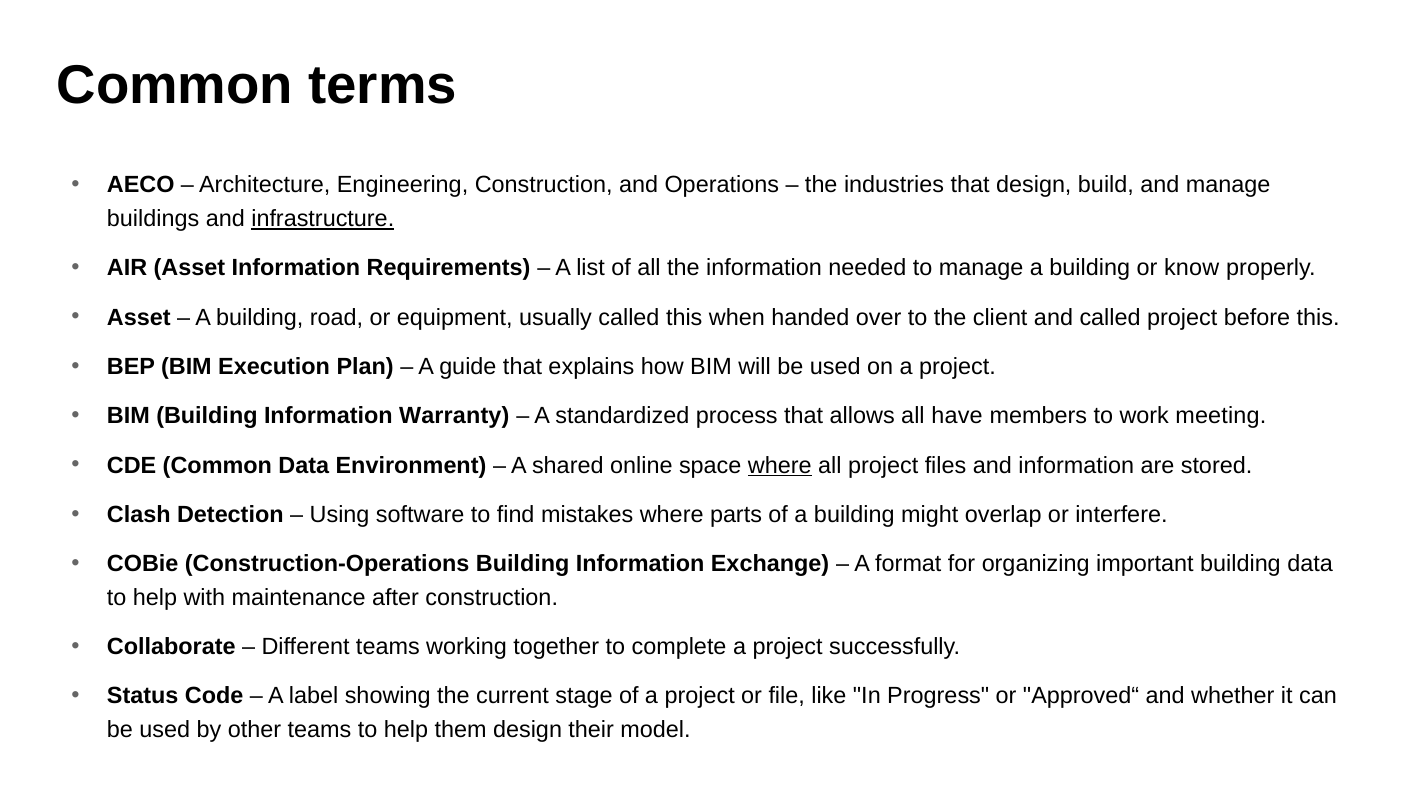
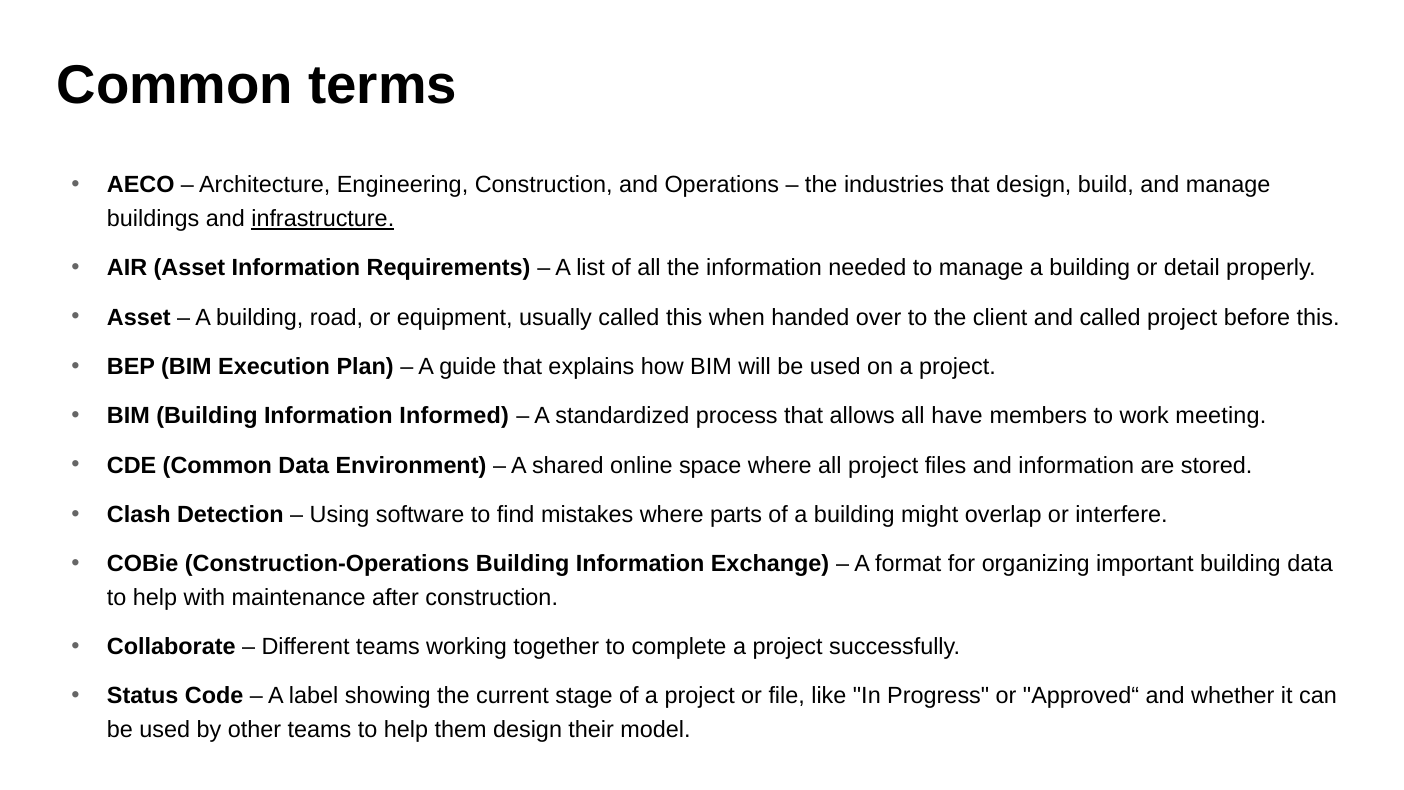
know: know -> detail (1192, 268)
Warranty: Warranty -> Informed (454, 416)
where underline: present -> none (780, 465)
